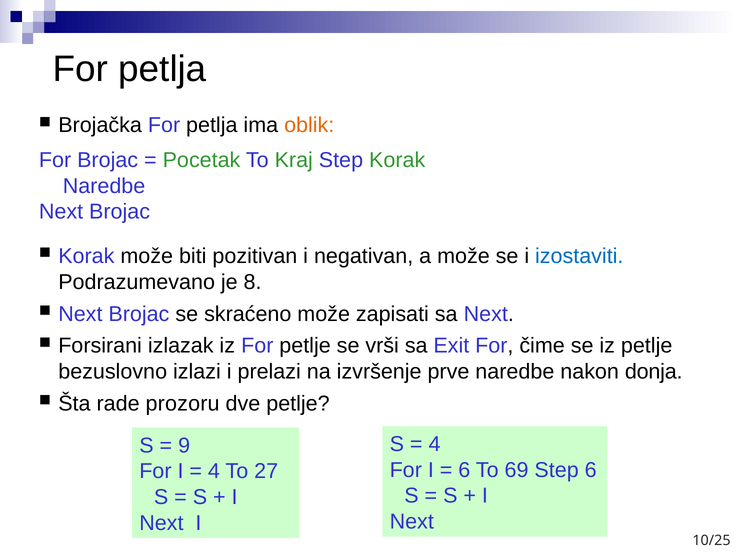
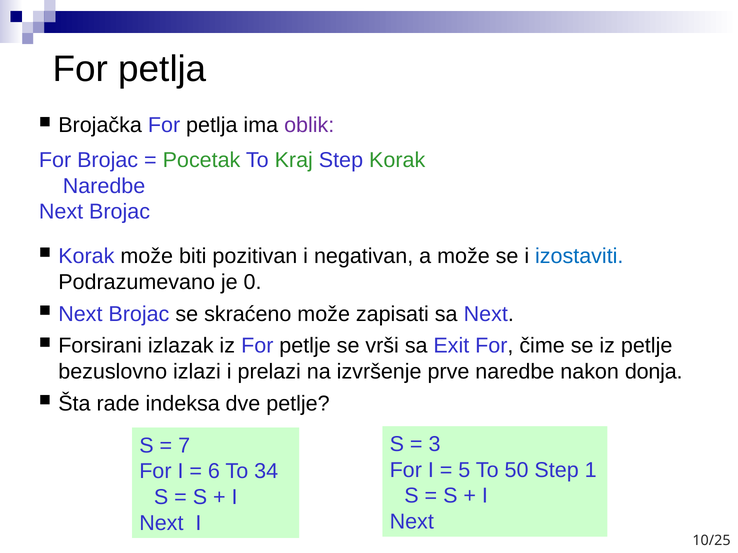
oblik colour: orange -> purple (309, 125)
8: 8 -> 0 (253, 282)
prozoru: prozoru -> indeksa (183, 404)
4: 4 -> 3 (435, 445)
9: 9 -> 7 (184, 446)
6: 6 -> 5 (464, 471)
69: 69 -> 50 (517, 471)
Step 6: 6 -> 1 (591, 471)
4: 4 -> 6 (214, 472)
27: 27 -> 34 (266, 472)
